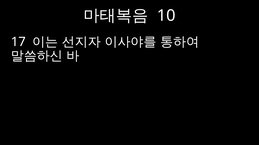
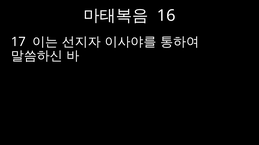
10: 10 -> 16 (166, 16)
